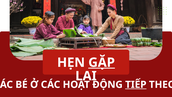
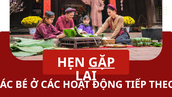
TIẾP underline: present -> none (136, 84)
